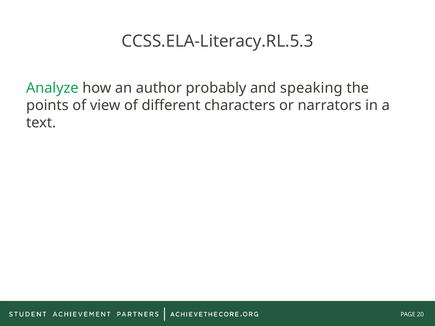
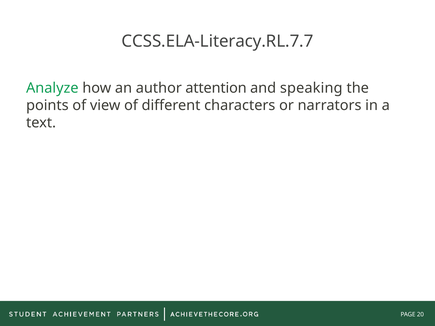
CCSS.ELA-Literacy.RL.5.3: CCSS.ELA-Literacy.RL.5.3 -> CCSS.ELA-Literacy.RL.7.7 (218, 41)
probably: probably -> attention (216, 88)
